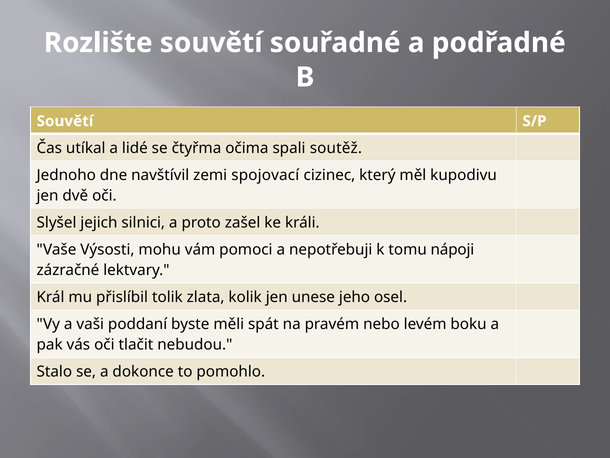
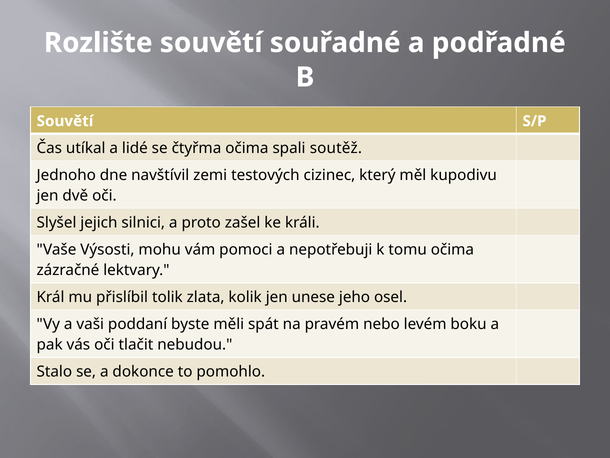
spojovací: spojovací -> testových (265, 175)
tomu nápoji: nápoji -> očima (452, 249)
